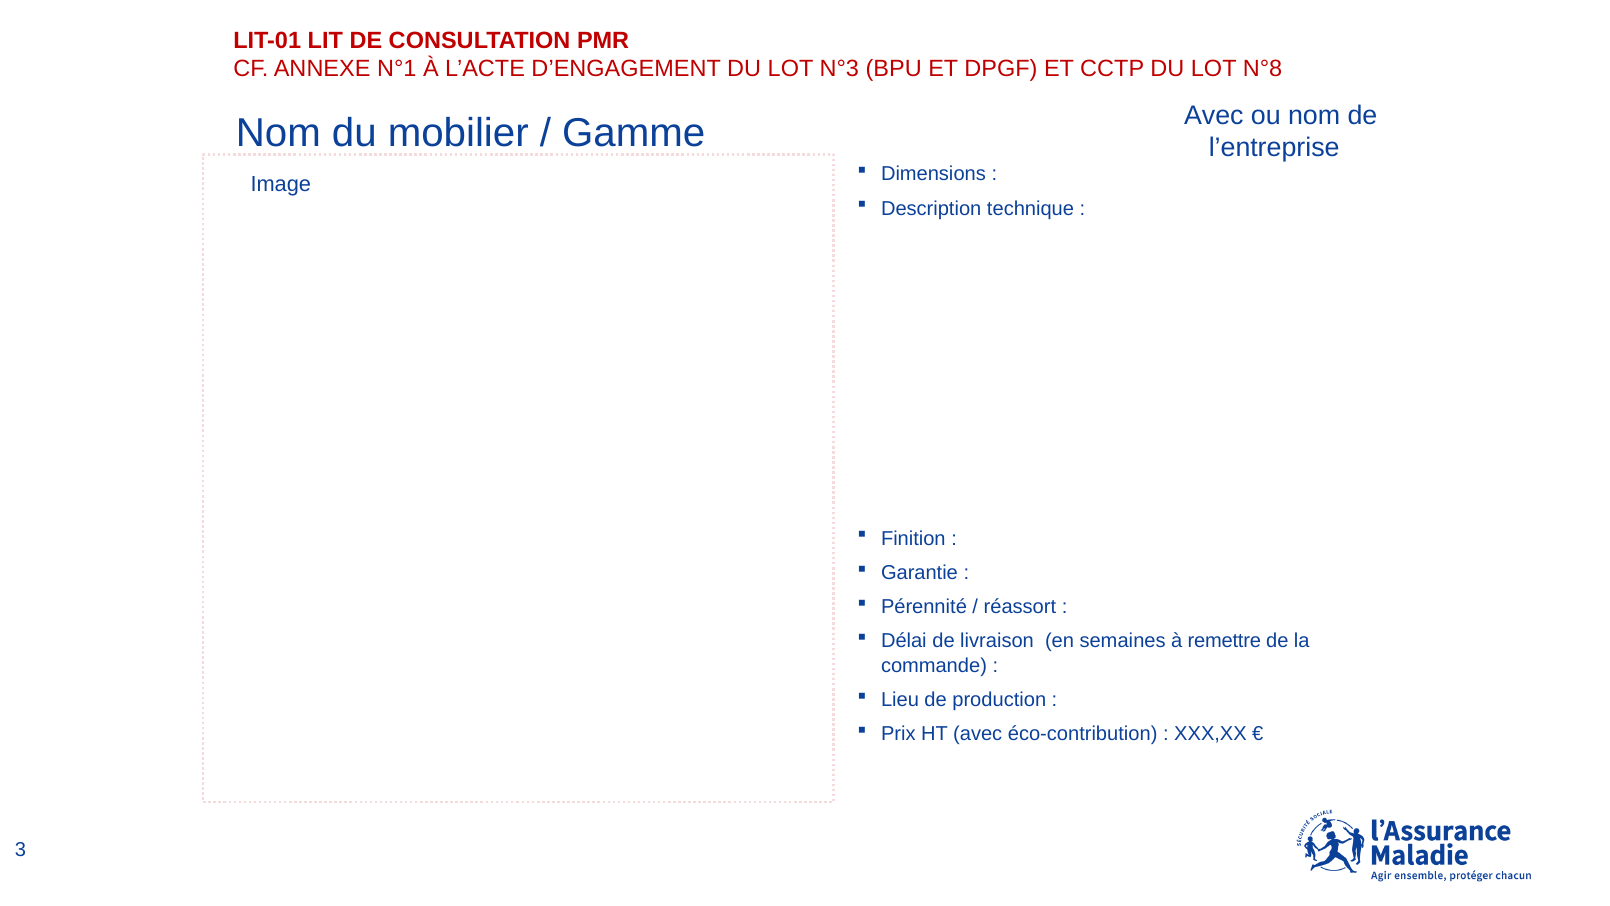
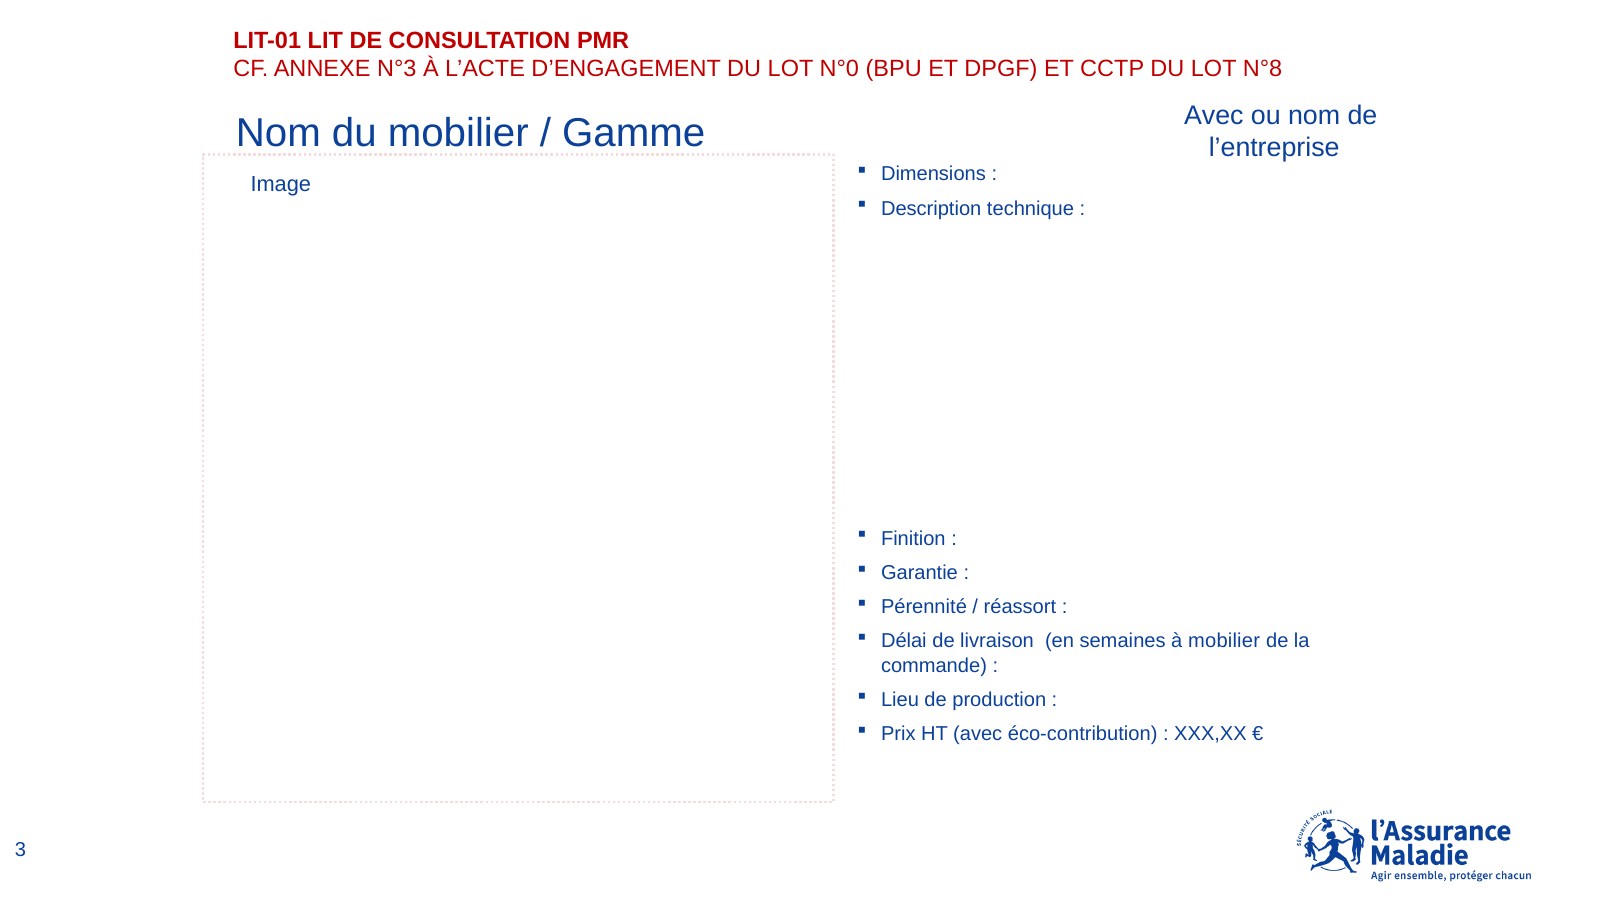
N°1: N°1 -> N°3 (397, 69)
N°3: N°3 -> N°0 (839, 69)
à remettre: remettre -> mobilier (1224, 641)
